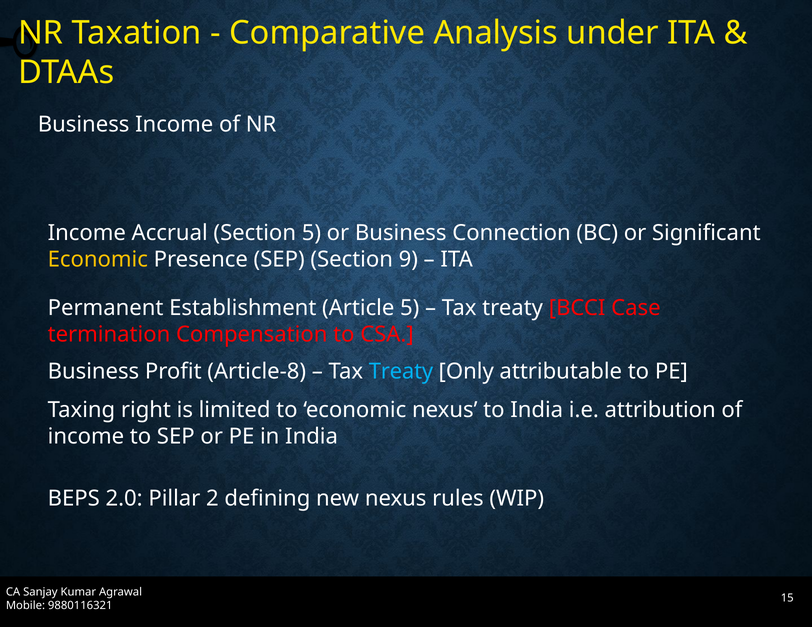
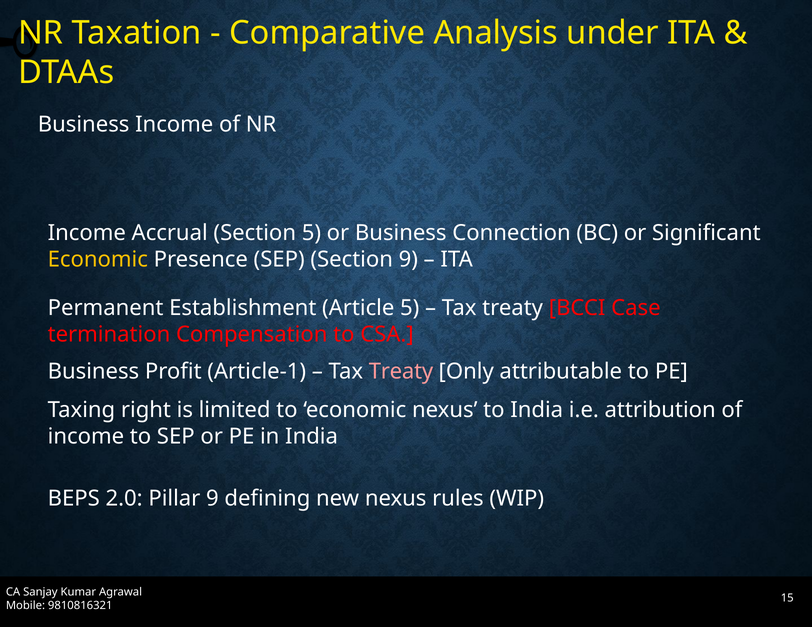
Article-8: Article-8 -> Article-1 (257, 371)
Treaty colour: light blue -> pink (401, 371)
Pillar 2: 2 -> 9 (212, 498)
9880116321: 9880116321 -> 9810816321 (80, 605)
